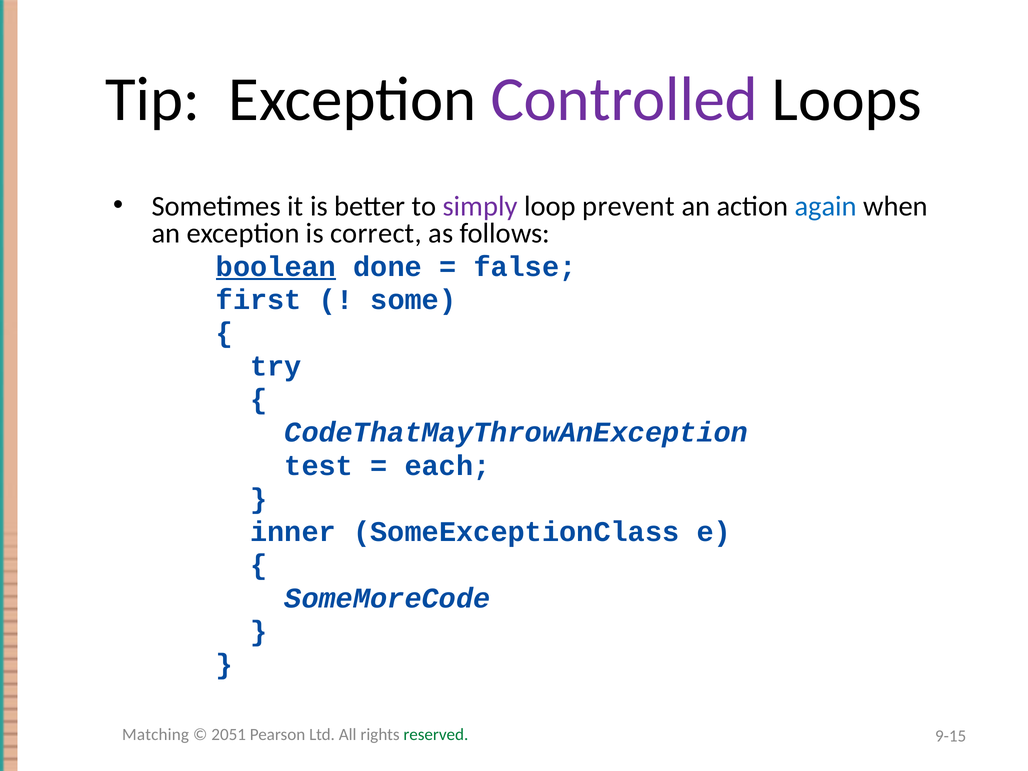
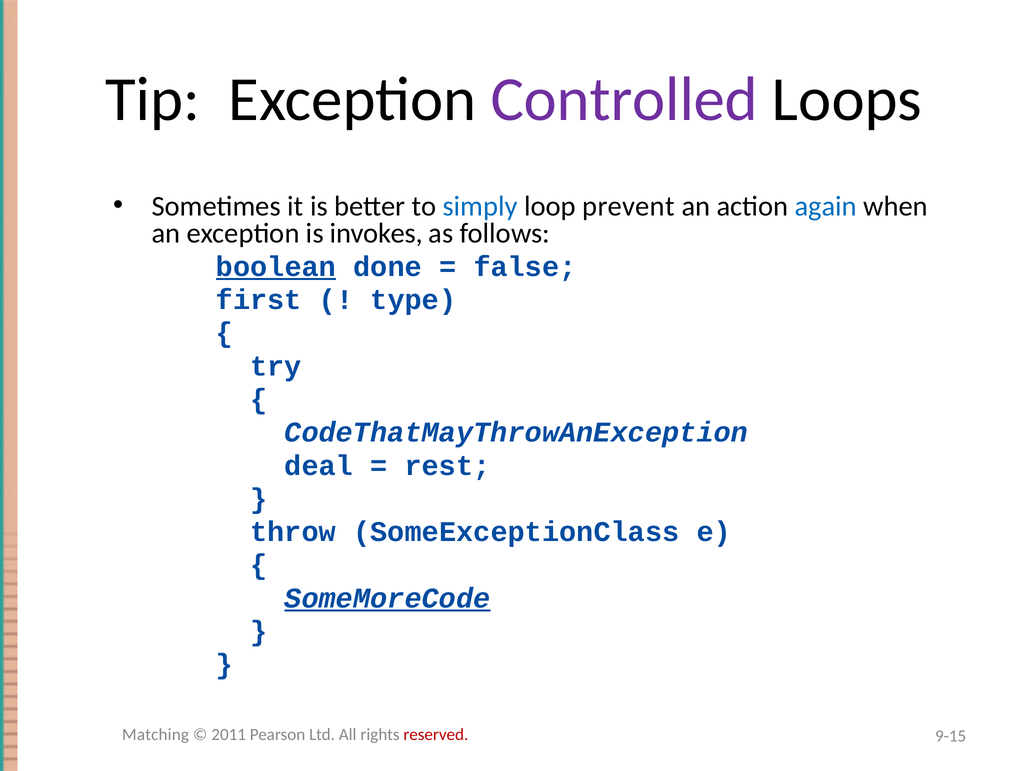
simply colour: purple -> blue (480, 206)
correct: correct -> invokes (376, 234)
some: some -> type (413, 300)
test: test -> deal (319, 466)
each: each -> rest (448, 466)
inner: inner -> throw (293, 532)
SomeMoreCode underline: none -> present (387, 598)
2051: 2051 -> 2011 (229, 734)
reserved colour: green -> red (436, 734)
